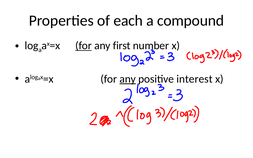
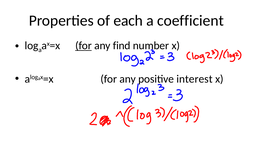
compound: compound -> coefficient (190, 21)
first: first -> find (122, 46)
any underline: present -> none (128, 79)
